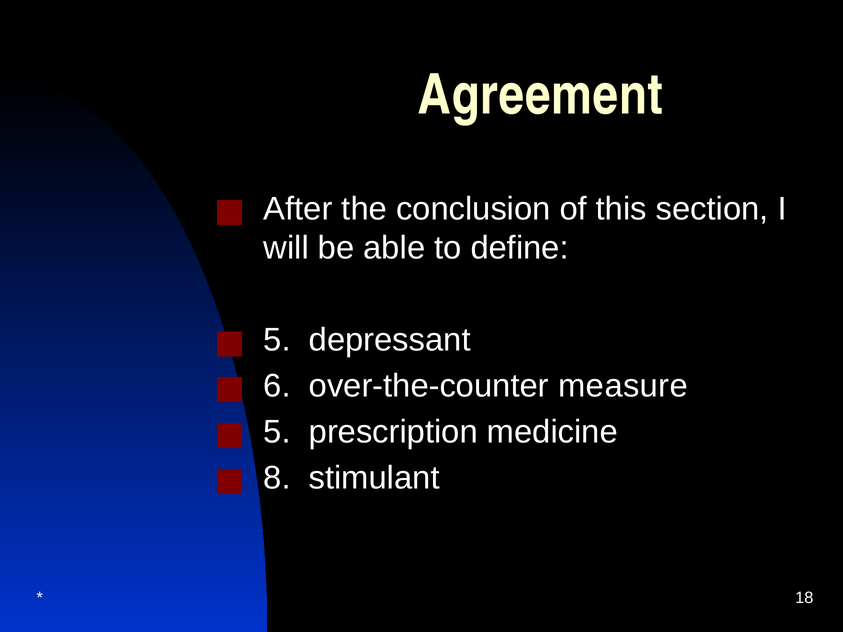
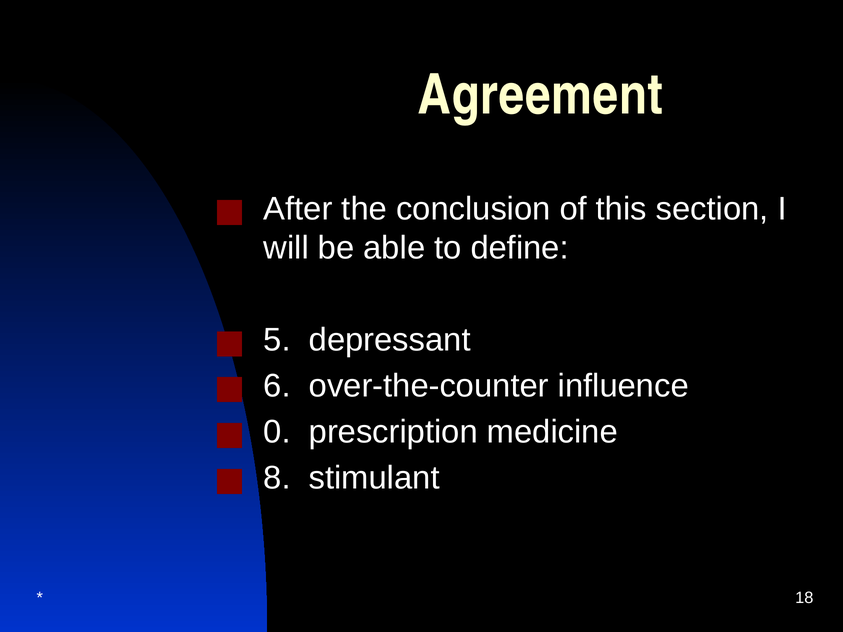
measure: measure -> influence (623, 386)
5: 5 -> 0 (277, 432)
